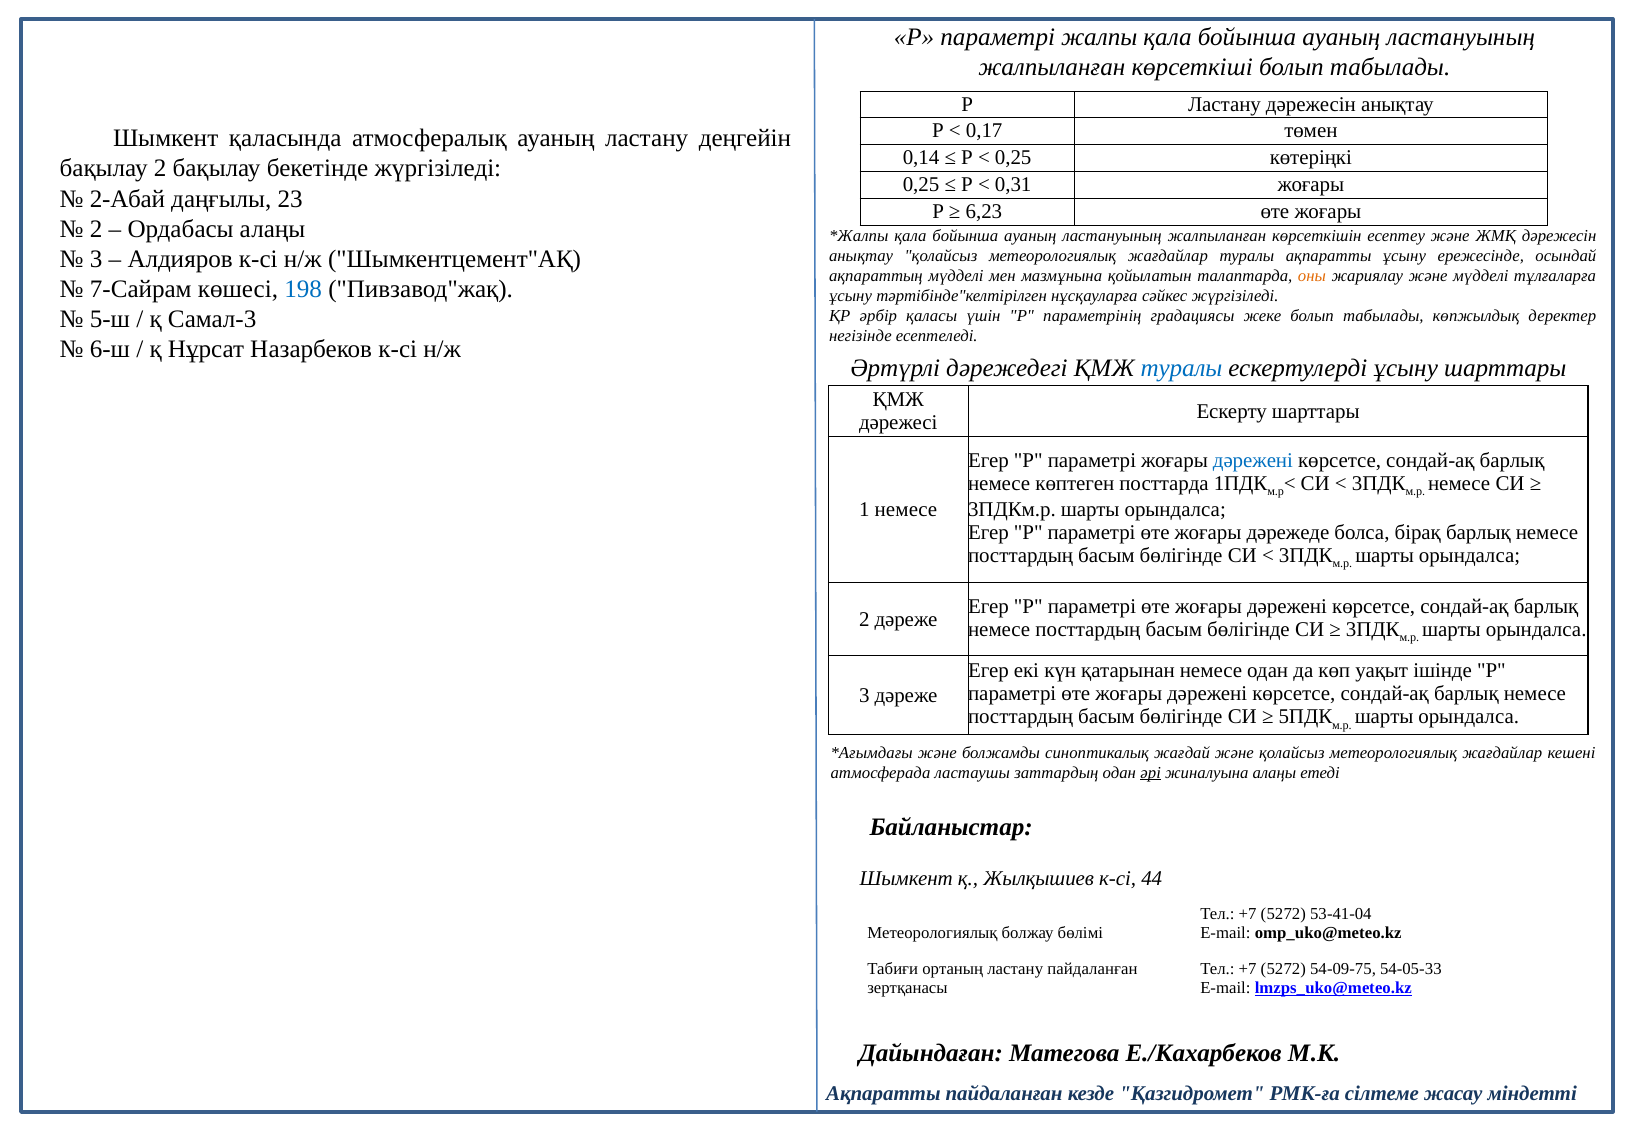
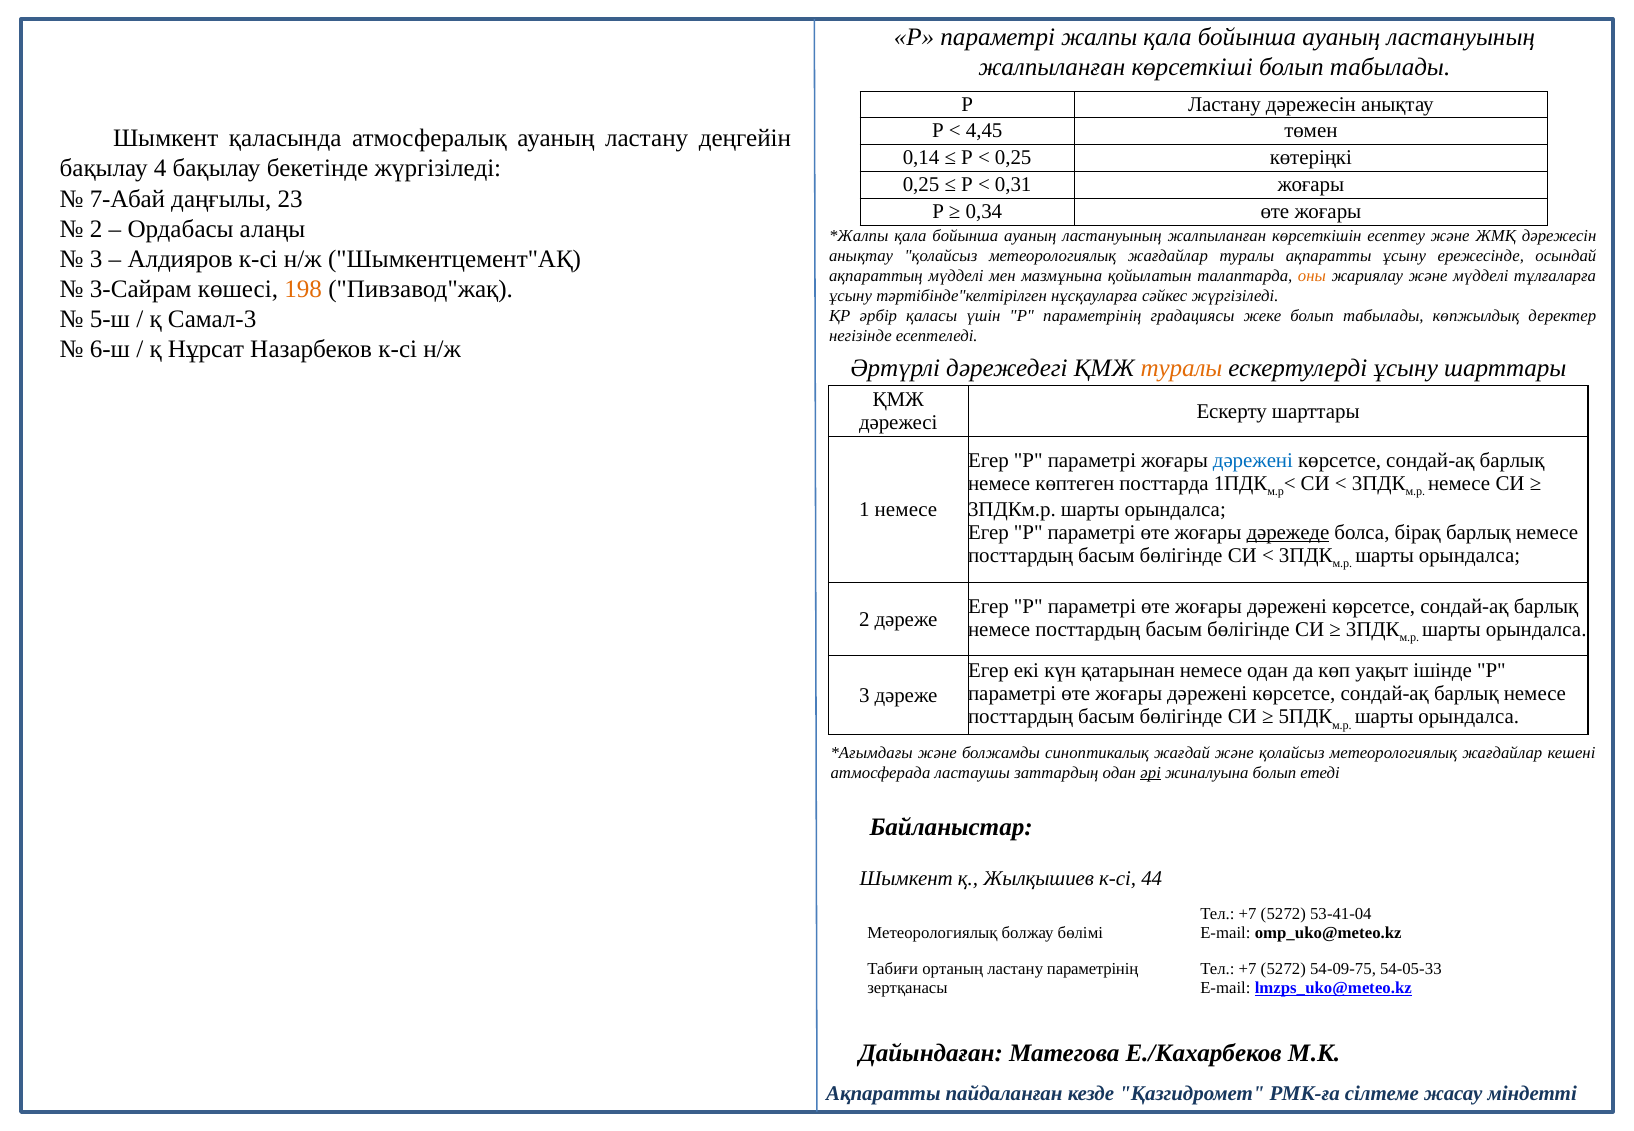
0,17: 0,17 -> 4,45 (984, 130)
бақылау 2: 2 -> 4 (160, 169)
2-Абай: 2-Абай -> 7-Абай (127, 199)
6,23: 6,23 -> 0,34 (984, 211)
7-Сайрам: 7-Сайрам -> 3-Сайрам (141, 289)
198 colour: blue -> orange (303, 289)
туралы colour: blue -> orange (1182, 368)
дәрежеде underline: none -> present (1288, 533)
жиналуына алаңы: алаңы -> болып (1274, 773)
ластану пайдаланған: пайдаланған -> параметрінің (1093, 970)
